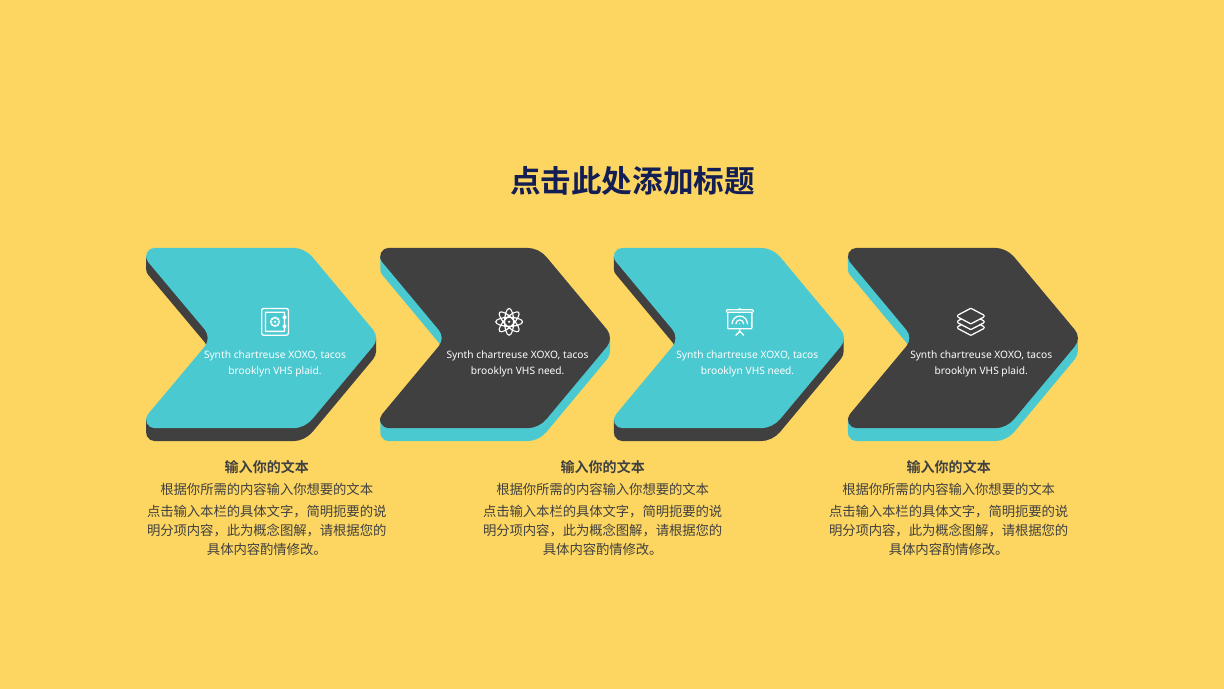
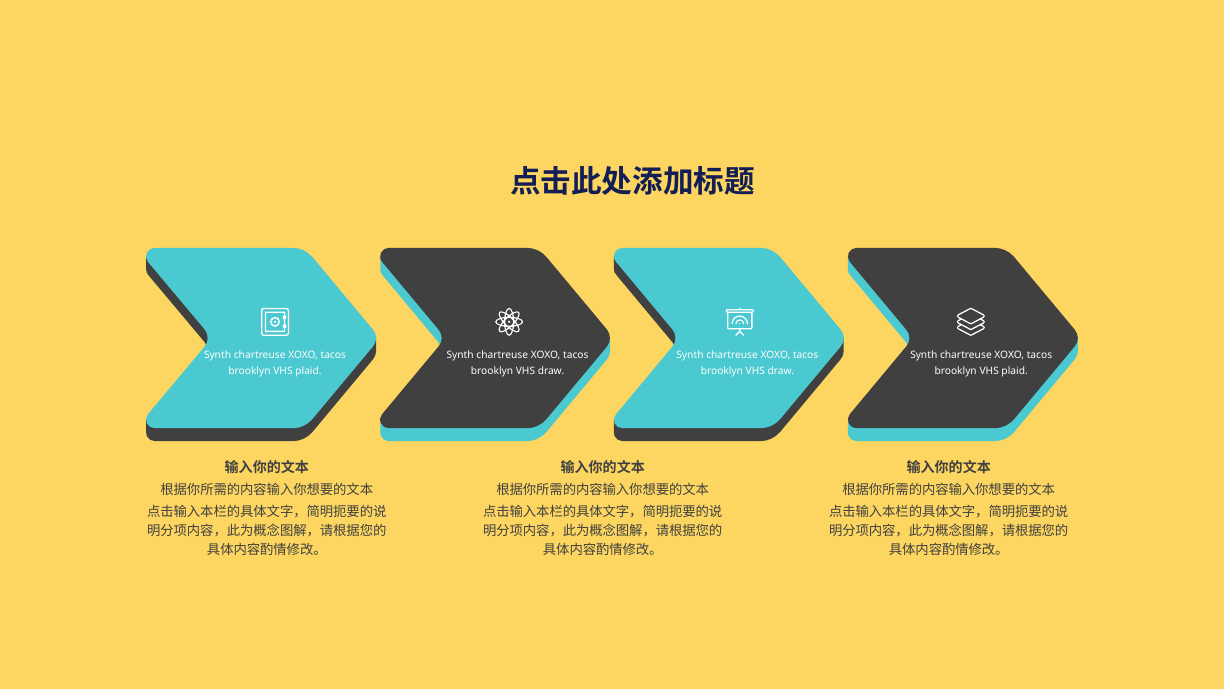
need: need -> draw (551, 371)
need: need -> draw (781, 371)
